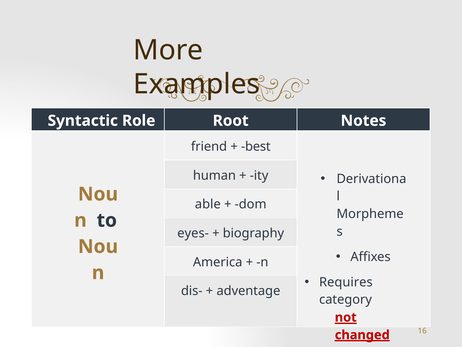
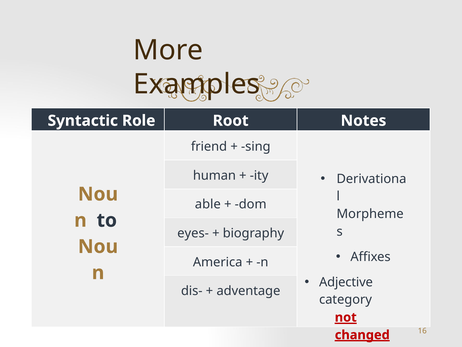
best: best -> sing (256, 146)
Requires: Requires -> Adjective (346, 282)
